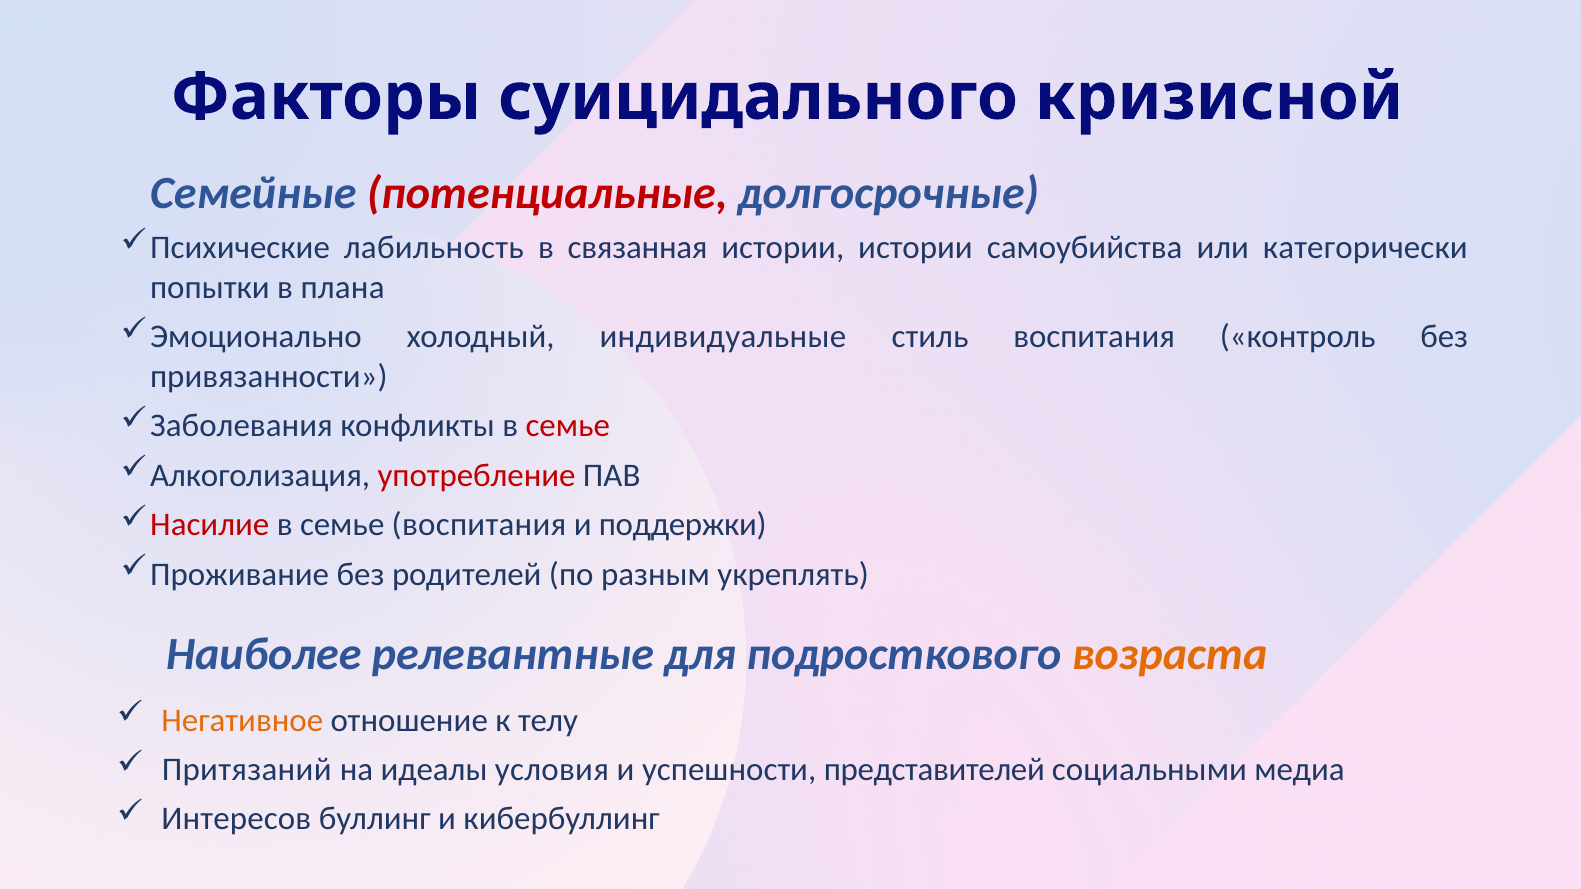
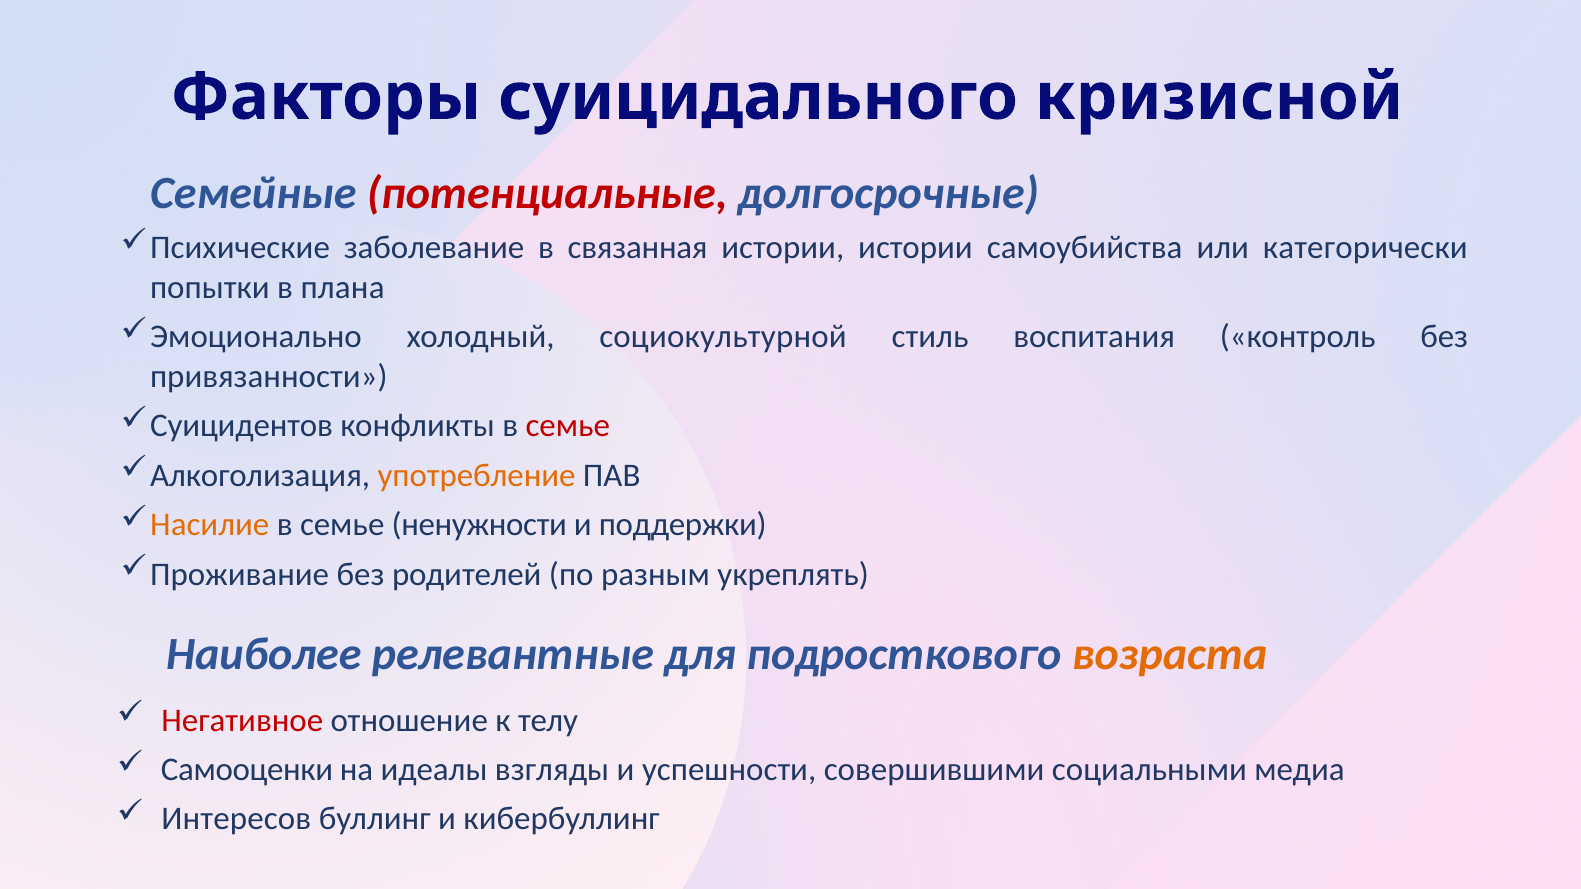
лабильность: лабильность -> заболевание (434, 248)
индивидуальные: индивидуальные -> социокультурной (723, 337)
Заболевания: Заболевания -> Суицидентов (242, 426)
употребление colour: red -> orange (477, 475)
Насилие colour: red -> orange (210, 525)
семье воспитания: воспитания -> ненужности (479, 525)
Негативное colour: orange -> red (242, 721)
Притязаний: Притязаний -> Самооценки (247, 770)
условия: условия -> взгляды (552, 770)
представителей: представителей -> совершившими (934, 770)
